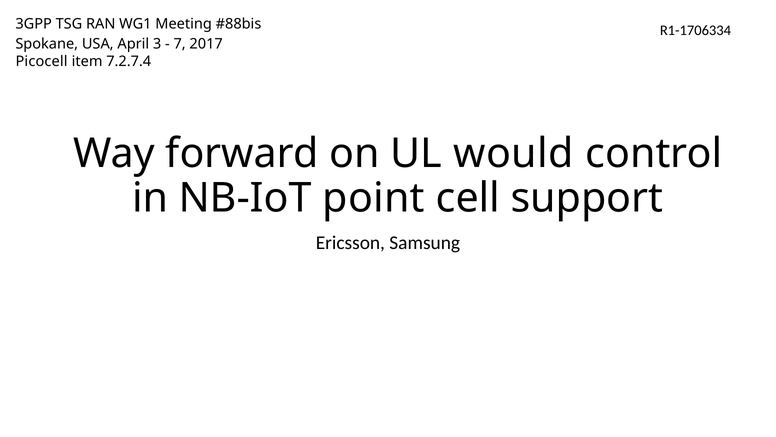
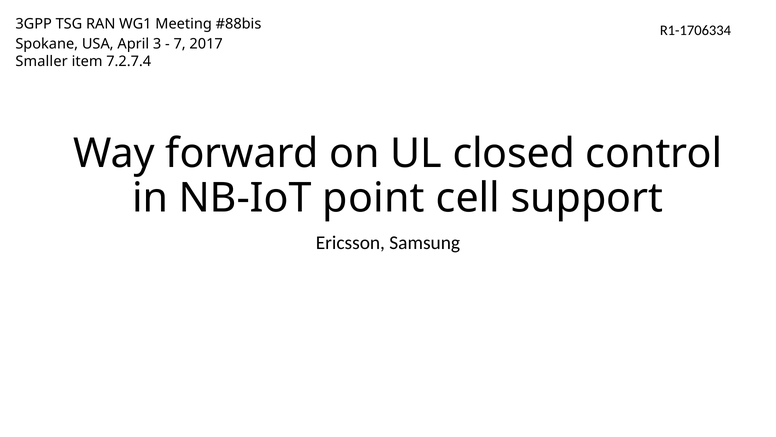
Picocell: Picocell -> Smaller (42, 62)
would: would -> closed (514, 153)
